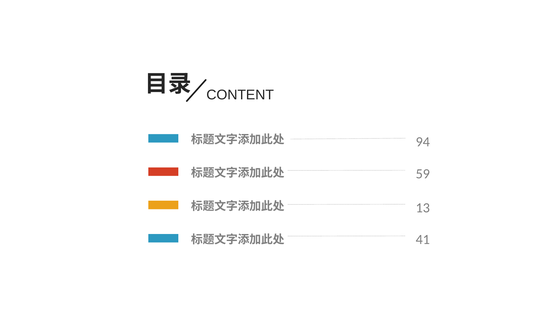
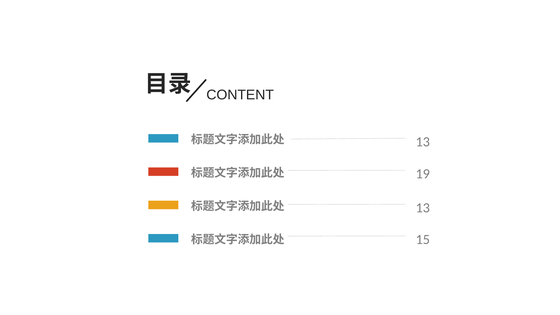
94: 94 -> 13 (423, 142)
59: 59 -> 19 (423, 174)
41: 41 -> 15 (423, 240)
